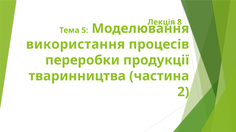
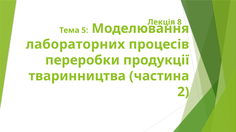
використання: використання -> лабораторних (75, 45)
